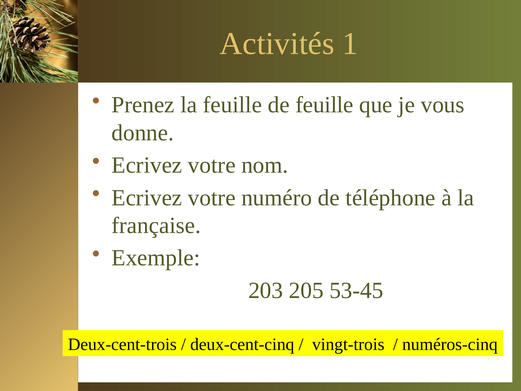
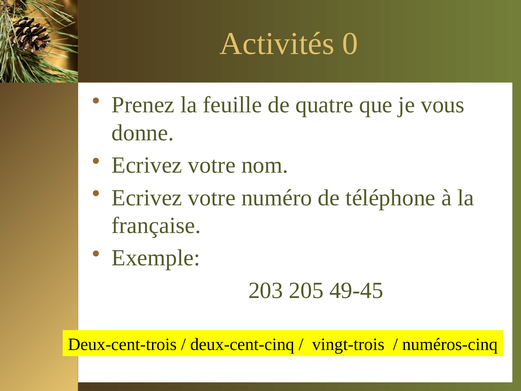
1: 1 -> 0 (350, 43)
de feuille: feuille -> quatre (324, 105)
53-45: 53-45 -> 49-45 (356, 290)
